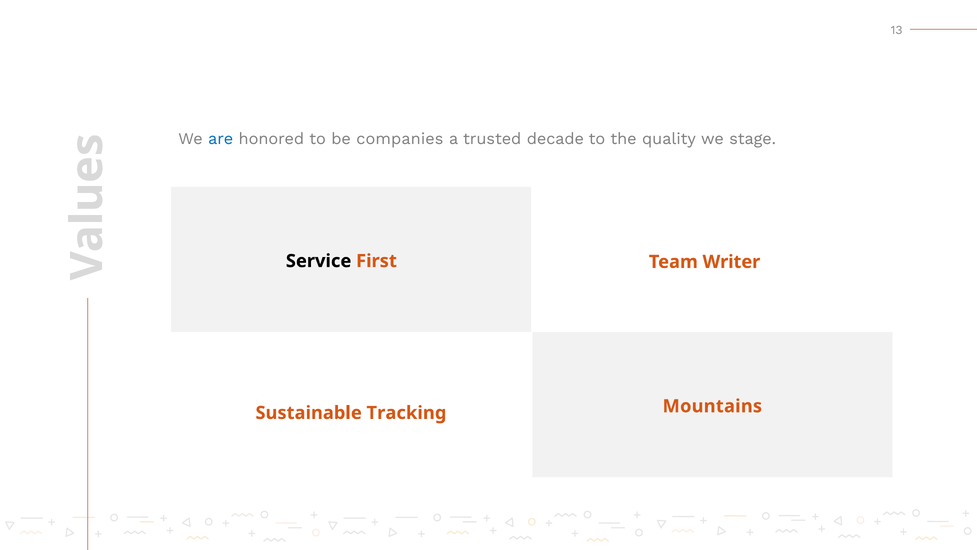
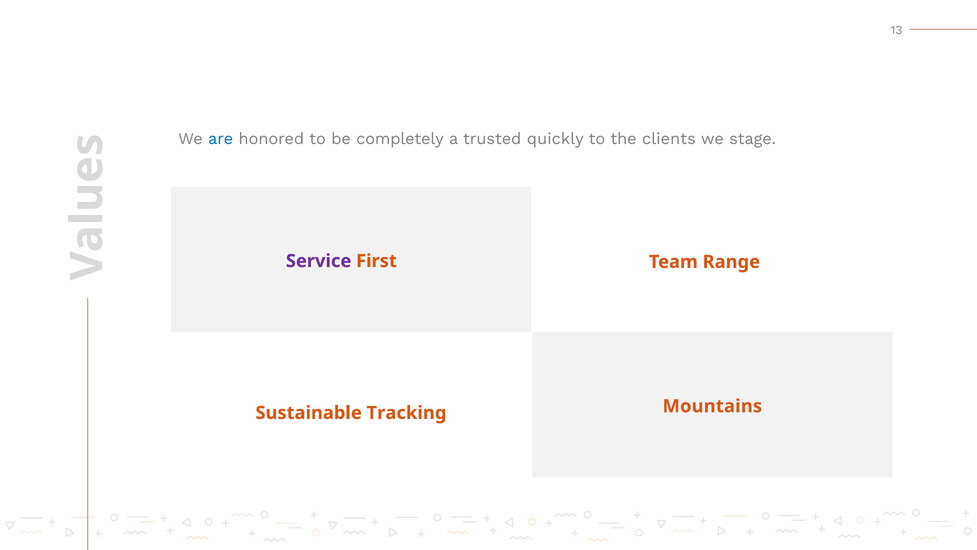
companies: companies -> completely (400, 139)
decade: decade -> quickly (555, 139)
quality: quality -> clients (669, 139)
Service colour: black -> purple (319, 261)
Writer: Writer -> Range (731, 262)
